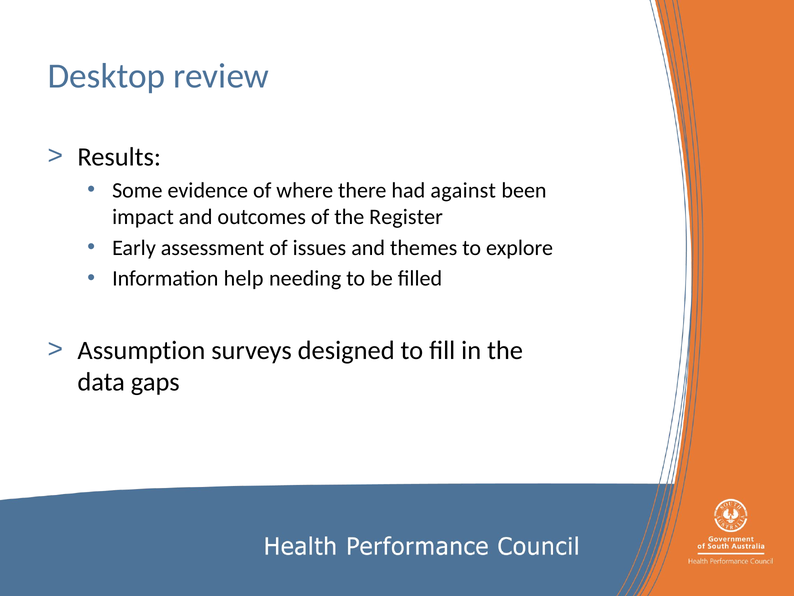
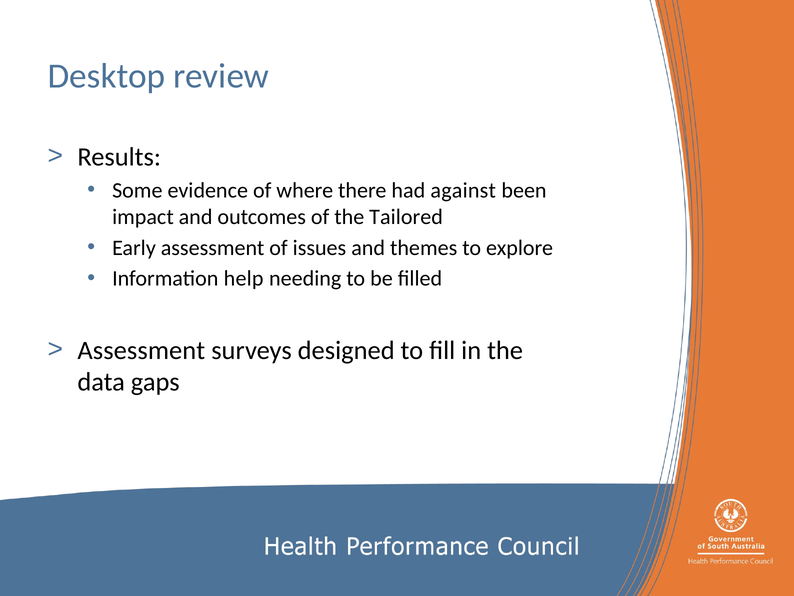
Register: Register -> Tailored (406, 217)
Assumption: Assumption -> Assessment (141, 350)
